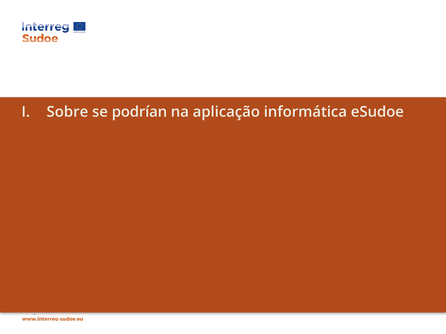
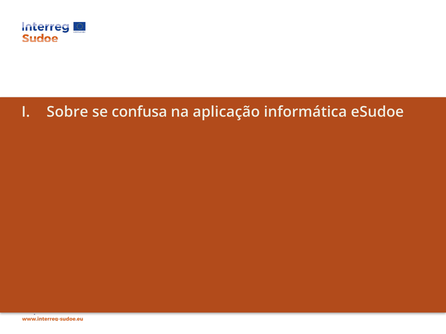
podrían: podrían -> confusa (139, 112)
